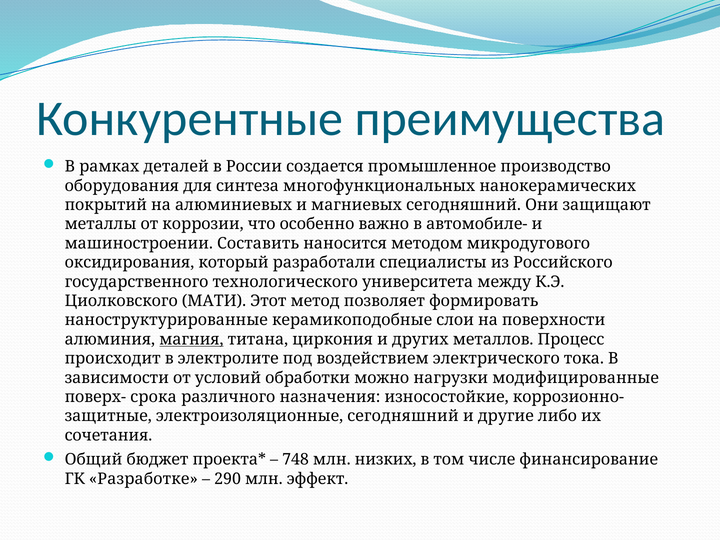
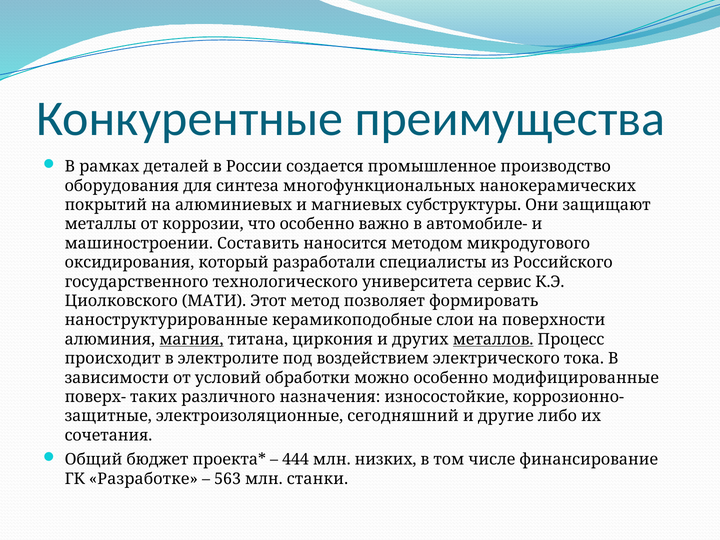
магниевых сегодняшний: сегодняшний -> субструктуры (464, 205)
между: между -> сервис (504, 282)
металлов underline: none -> present (493, 339)
можно нагрузки: нагрузки -> особенно (451, 378)
срока: срока -> таких (154, 397)
748: 748 -> 444 (296, 460)
290: 290 -> 563 (228, 479)
эффект: эффект -> станки (317, 479)
